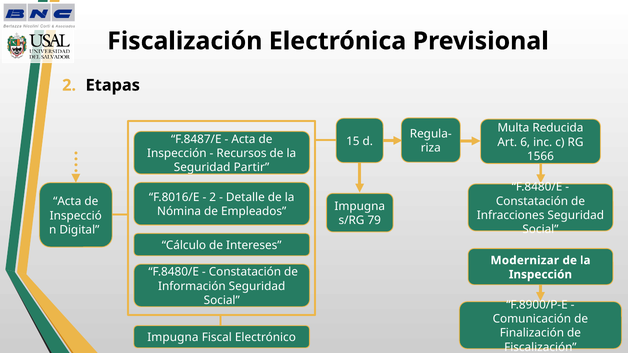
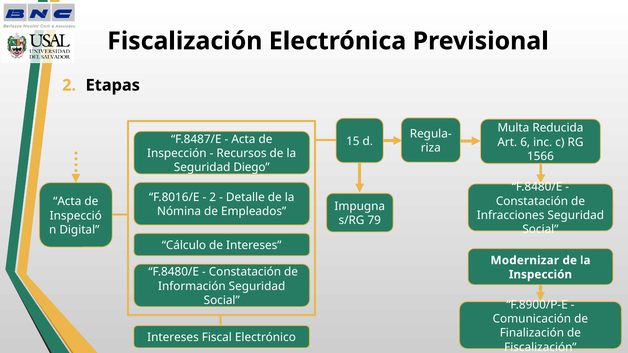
Partir: Partir -> Diego (252, 168)
Impugna: Impugna -> Intereses (173, 338)
